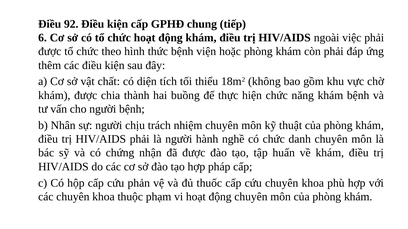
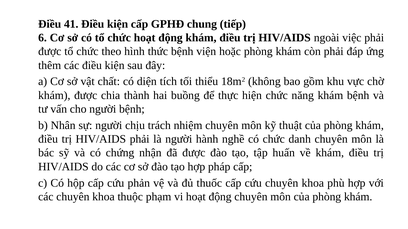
92: 92 -> 41 (71, 24)
